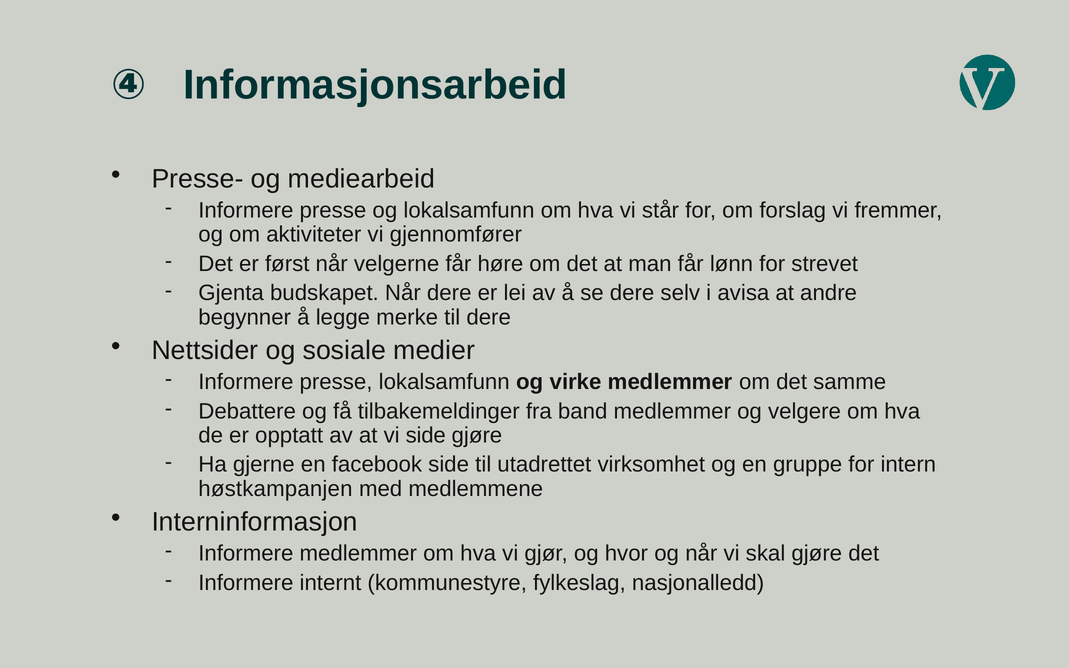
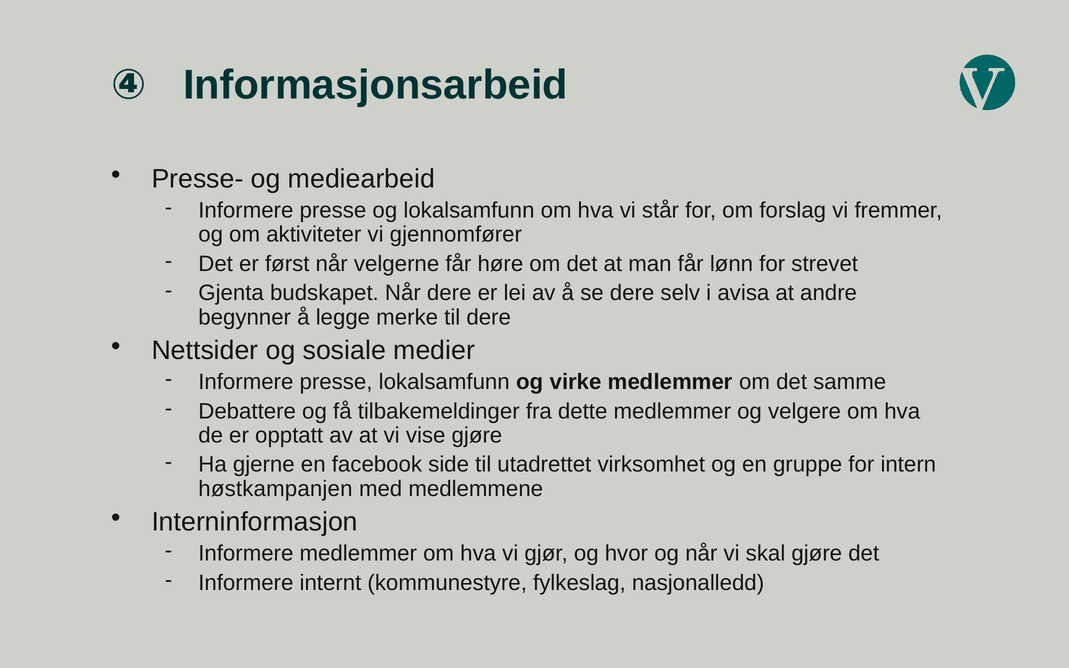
band: band -> dette (583, 411)
vi side: side -> vise (426, 435)
